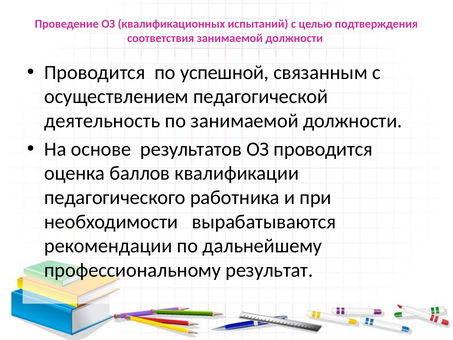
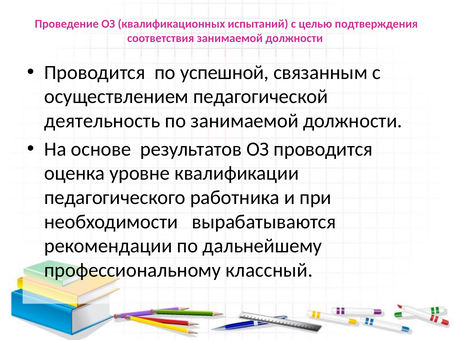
баллов: баллов -> уровне (140, 173)
результат: результат -> классный (269, 270)
